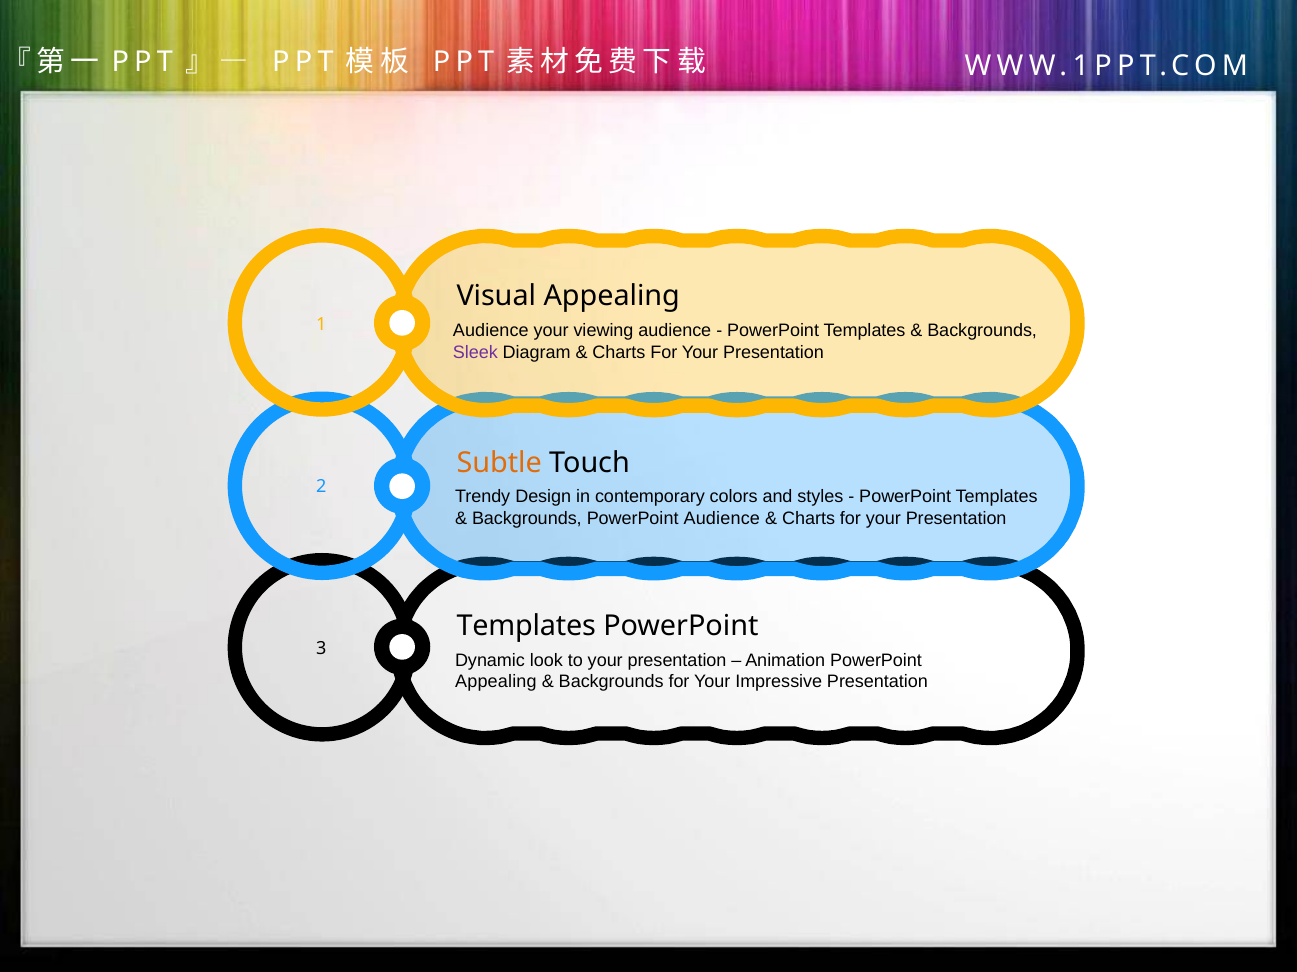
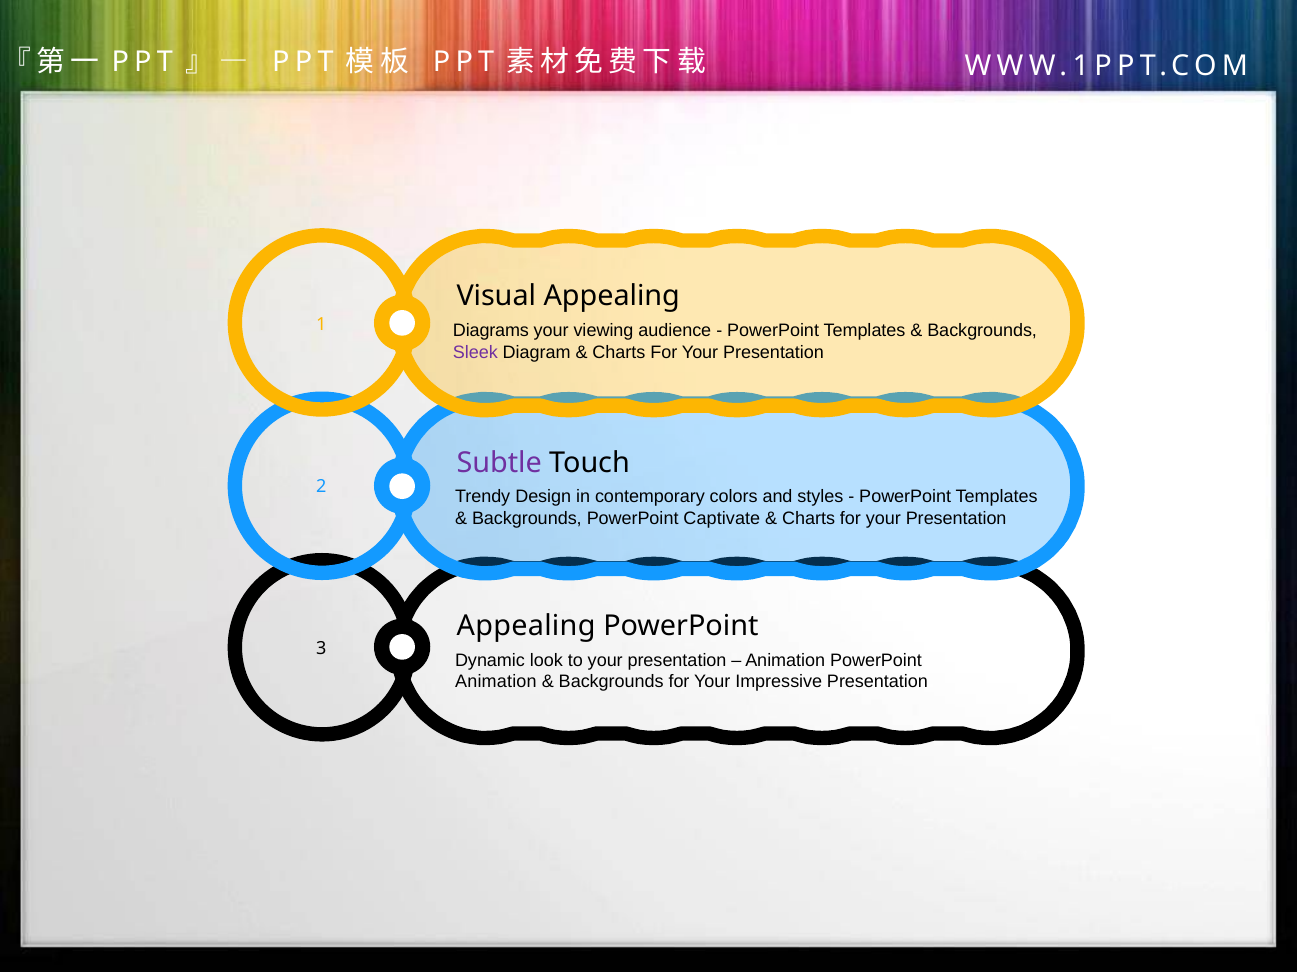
Audience: Audience -> Diagrams (491, 331)
Subtle colour: orange -> purple (499, 463)
PowerPoint Audience: Audience -> Captivate (722, 519)
Templates: Templates -> Appealing (526, 626)
Appealing: Appealing -> Animation (496, 682)
